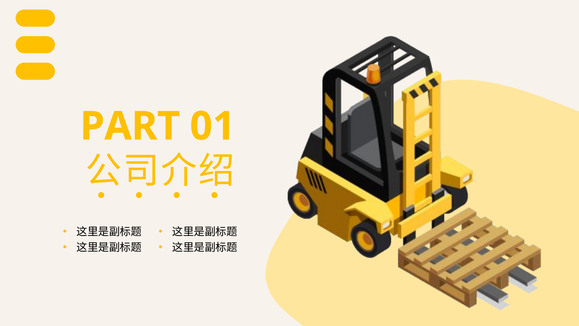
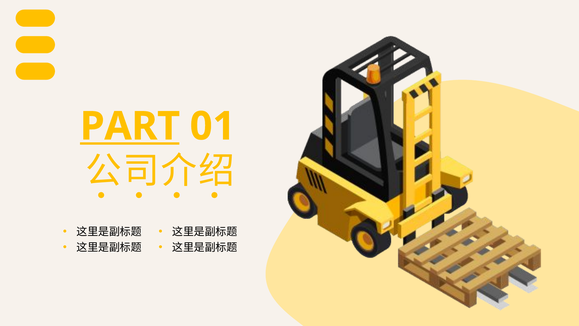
PART underline: none -> present (130, 126)
